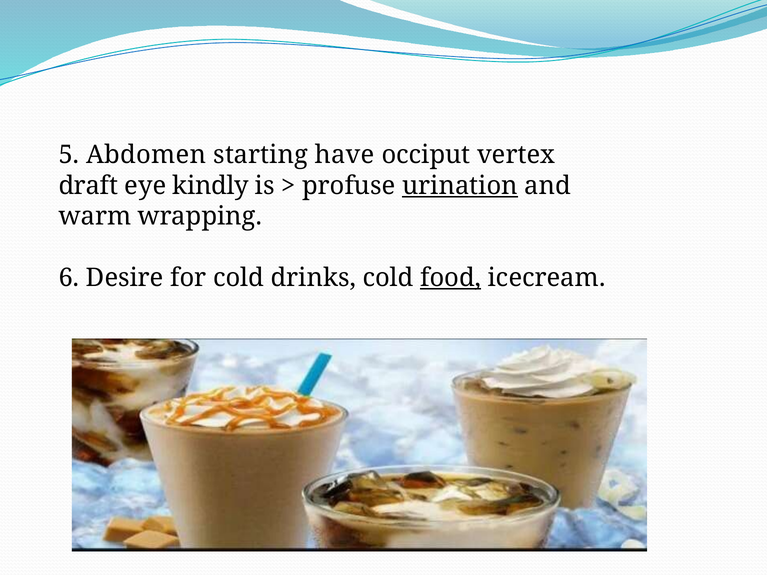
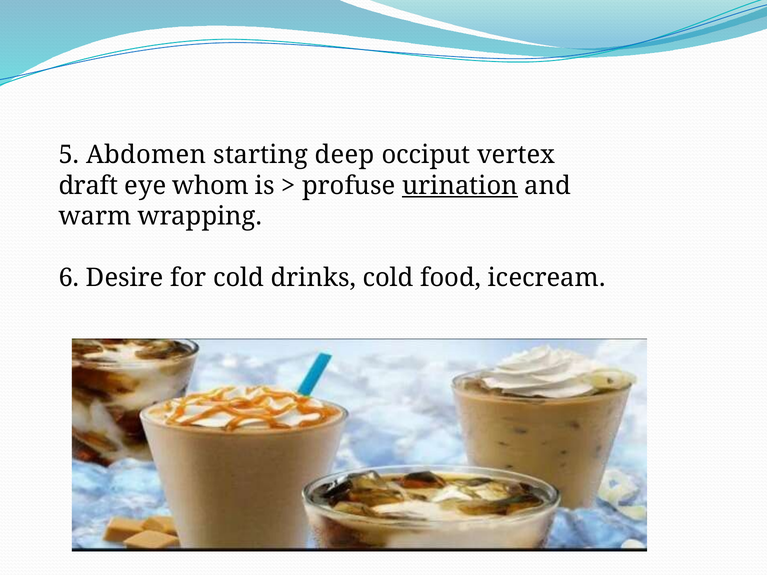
have: have -> deep (345, 155)
kindly: kindly -> whom (211, 186)
food underline: present -> none (451, 278)
